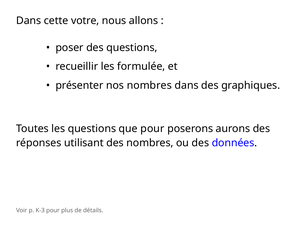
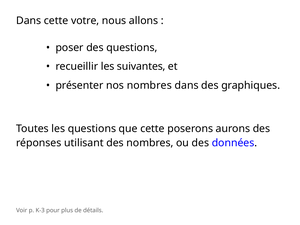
formulée: formulée -> suivantes (141, 66)
que pour: pour -> cette (152, 129)
